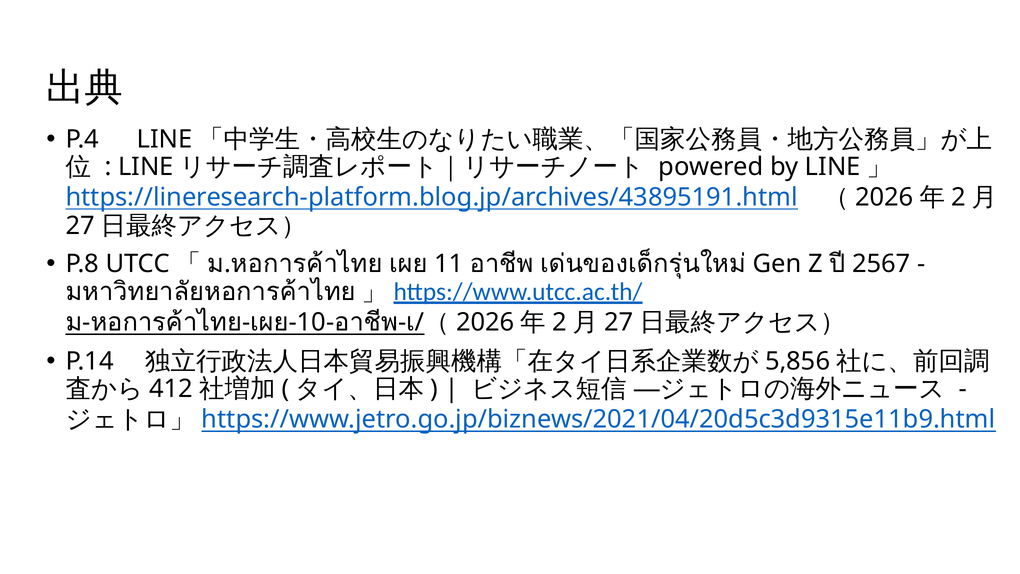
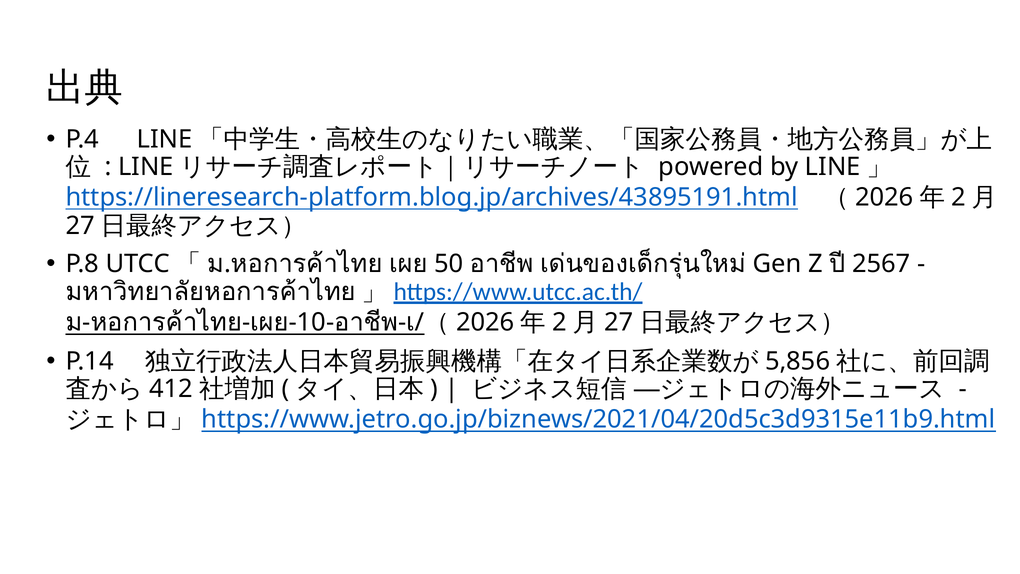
11: 11 -> 50 (449, 264)
